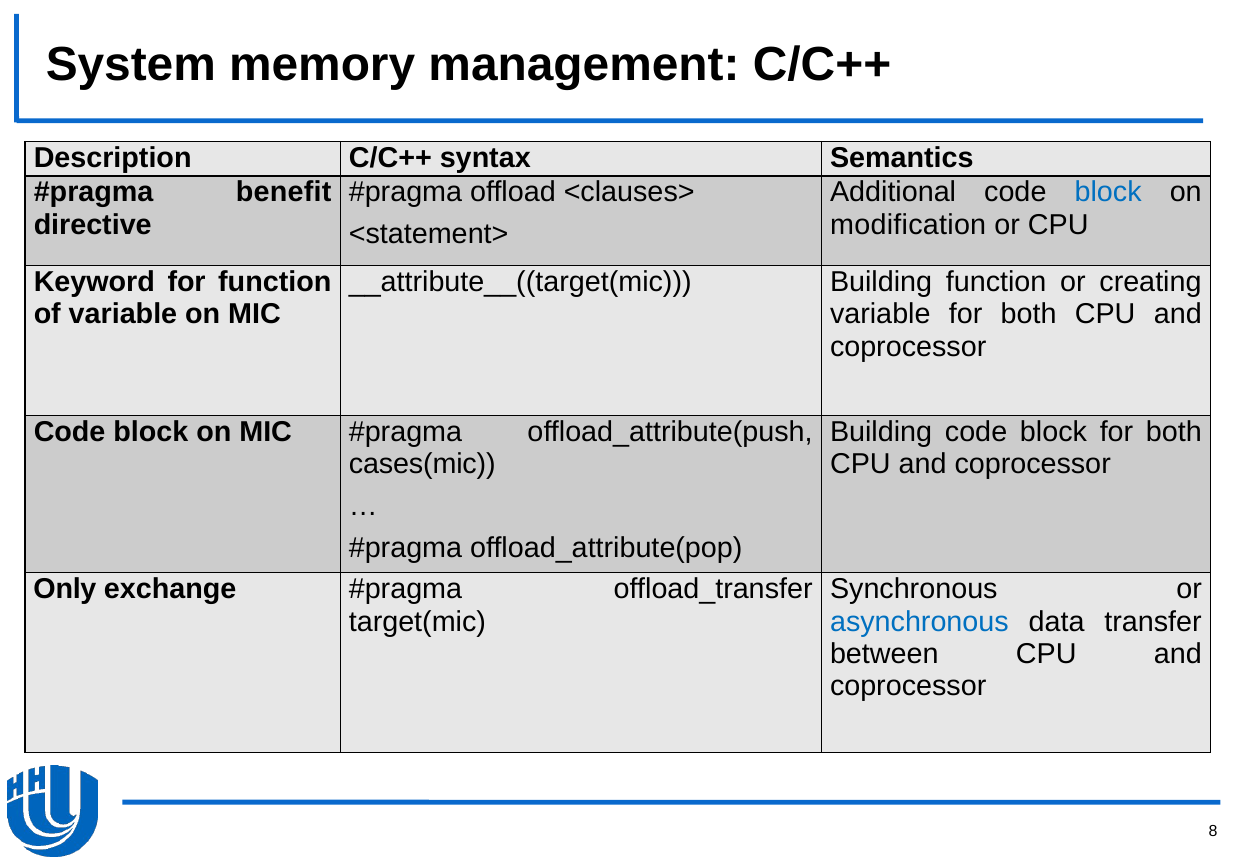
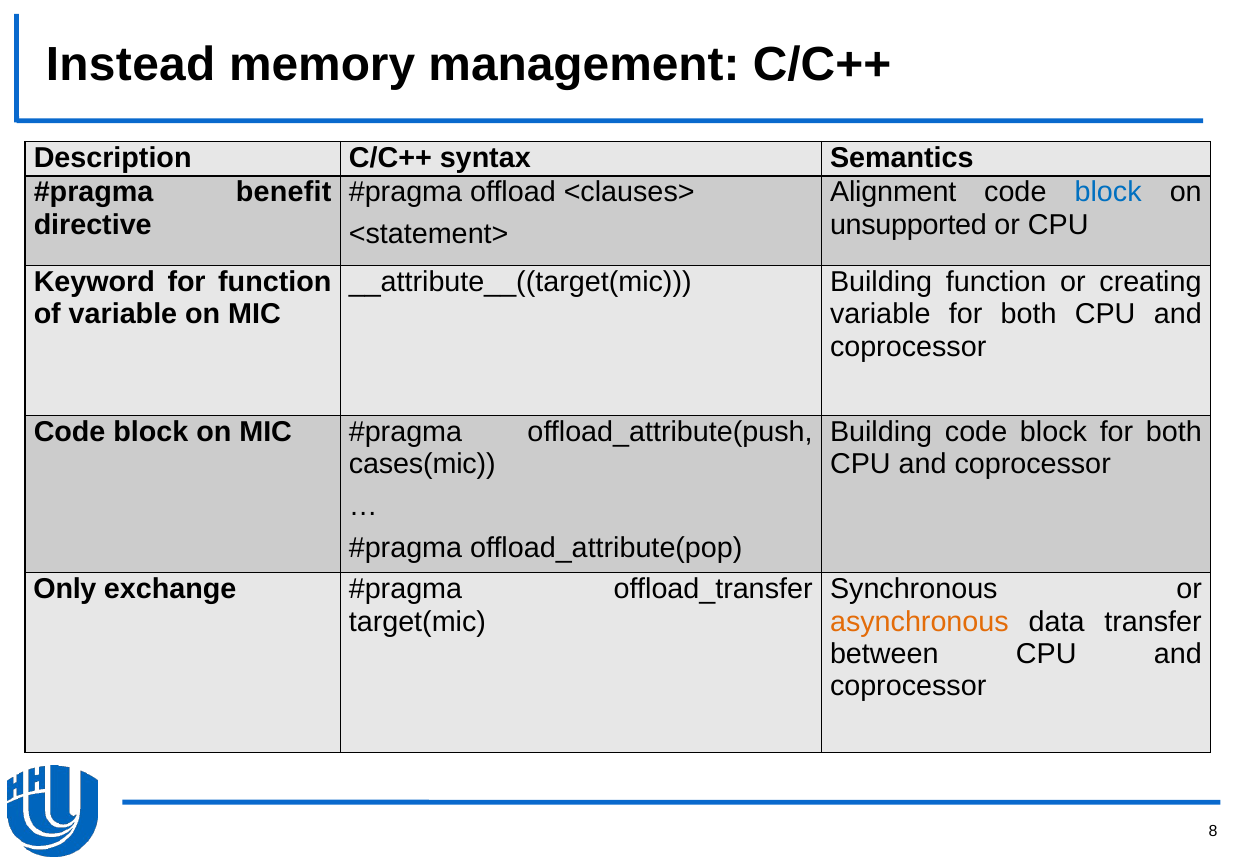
System: System -> Instead (131, 65)
Additional: Additional -> Alignment (893, 192)
modification: modification -> unsupported (908, 225)
asynchronous colour: blue -> orange (919, 622)
